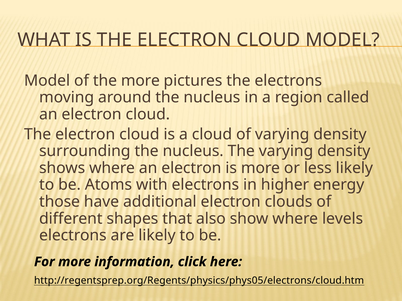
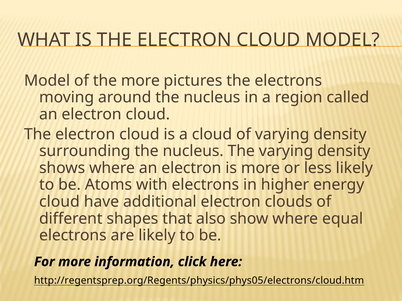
those: those -> cloud (59, 202)
levels: levels -> equal (343, 219)
